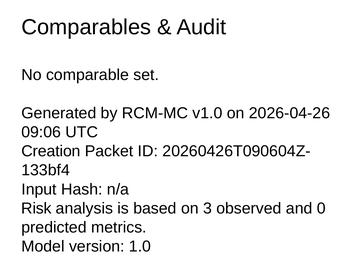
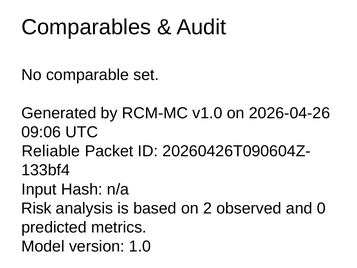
Creation: Creation -> Reliable (51, 151)
3: 3 -> 2 (207, 208)
